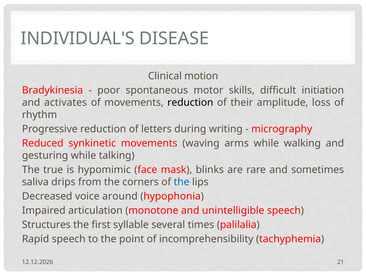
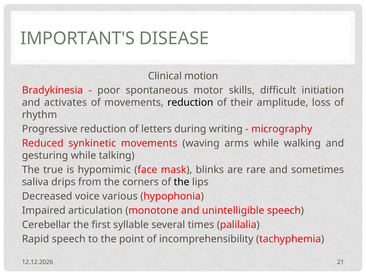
INDIVIDUAL'S: INDIVIDUAL'S -> IMPORTANT'S (78, 38)
the colour: blue -> black (182, 182)
around: around -> various (120, 196)
Structures: Structures -> Cerebellar (46, 224)
